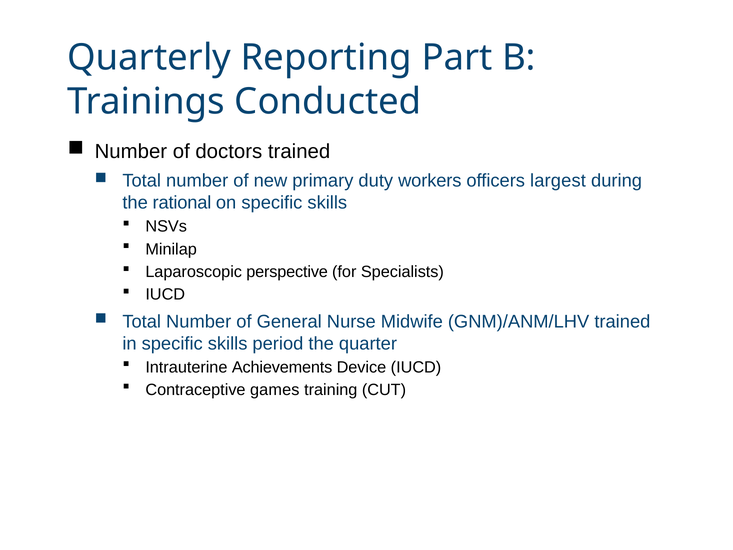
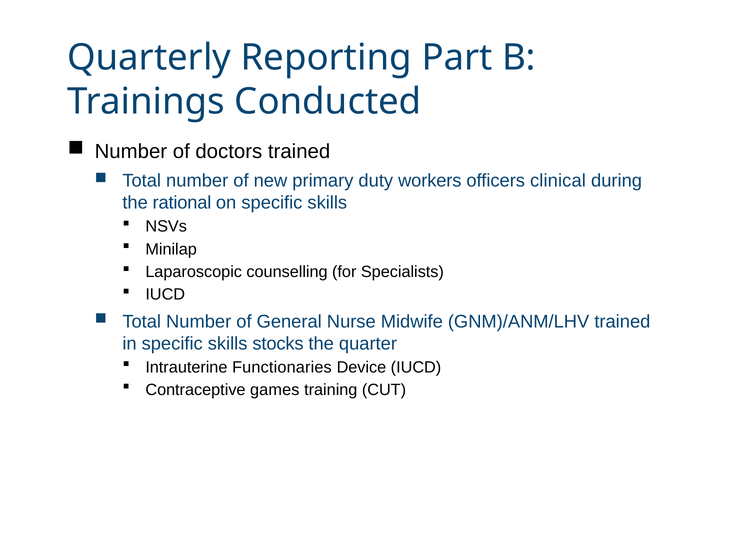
largest: largest -> clinical (558, 181)
perspective: perspective -> counselling (287, 272)
period: period -> stocks (278, 343)
Achievements: Achievements -> Functionaries (282, 367)
